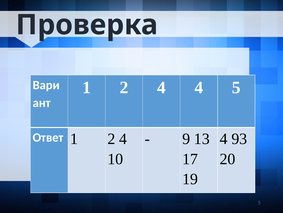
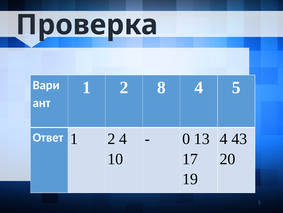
4: 4 -> 8 (161, 87)
9: 9 -> 0 (186, 138)
93: 93 -> 43 (239, 138)
